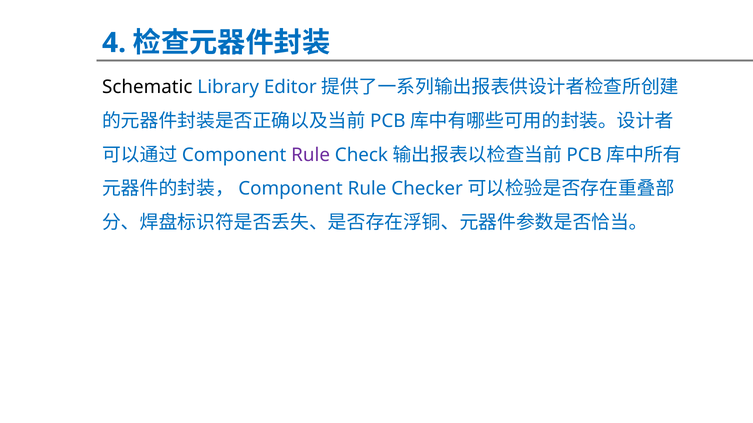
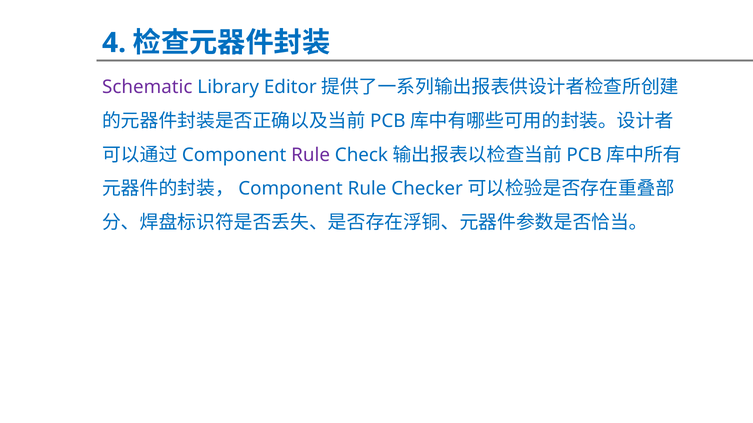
Schematic colour: black -> purple (147, 87)
